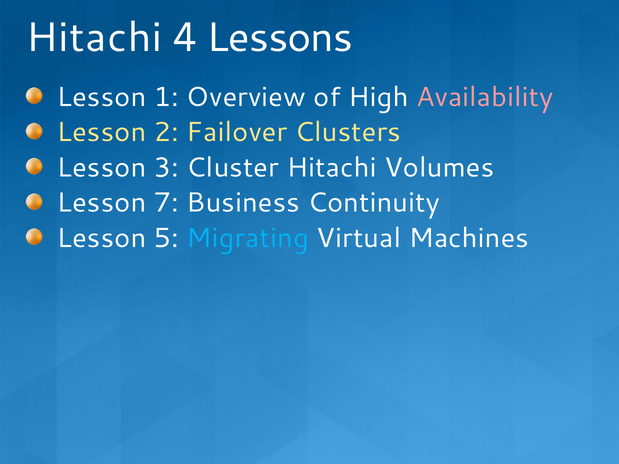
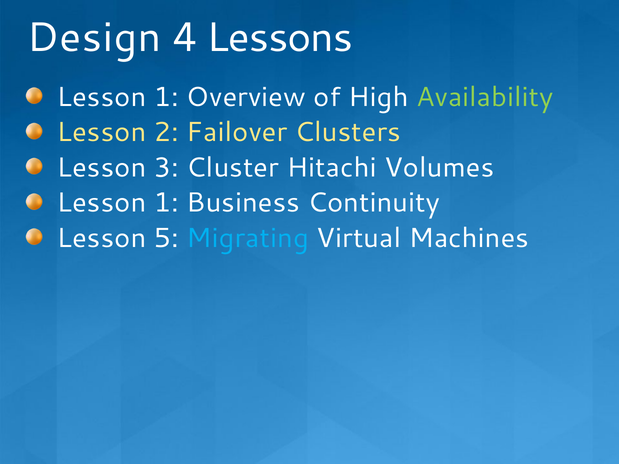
Hitachi: Hitachi -> Design (94, 38)
Availability colour: pink -> light green (485, 97)
7: 7 -> 1 (166, 203)
